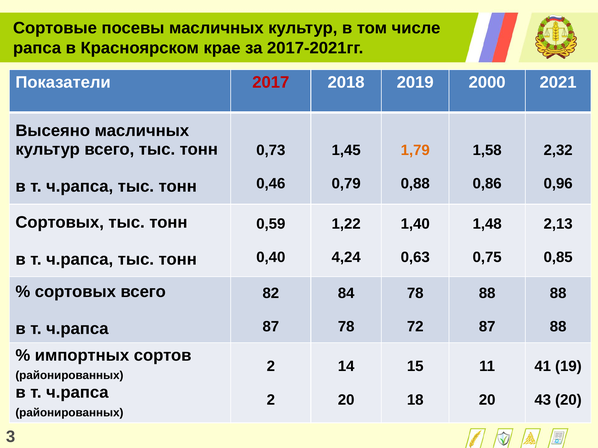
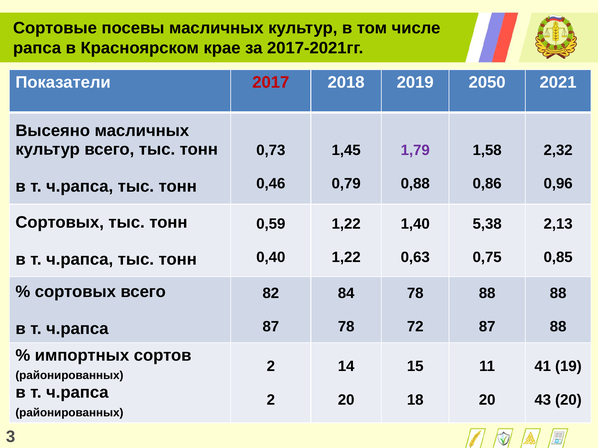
2000: 2000 -> 2050 (487, 82)
1,79 colour: orange -> purple (415, 150)
1,48: 1,48 -> 5,38 (487, 224)
4,24: 4,24 -> 1,22 (346, 258)
